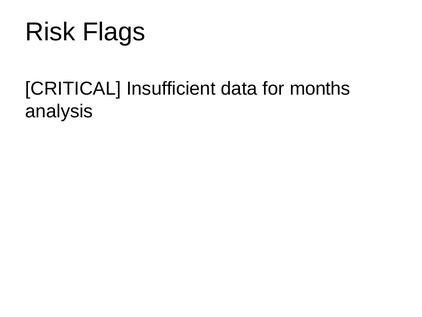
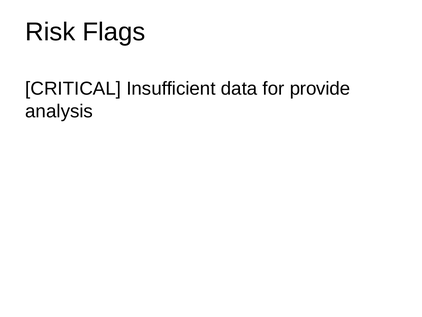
months: months -> provide (320, 88)
